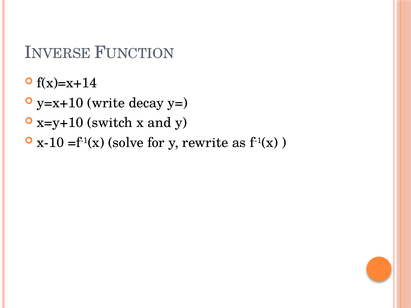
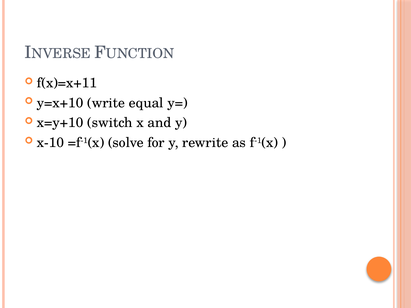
f(x)=x+14: f(x)=x+14 -> f(x)=x+11 (67, 83)
decay: decay -> equal (146, 103)
